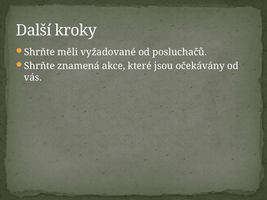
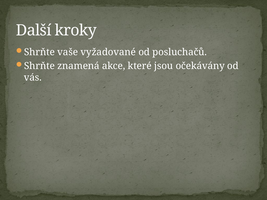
měli: měli -> vaše (68, 52)
